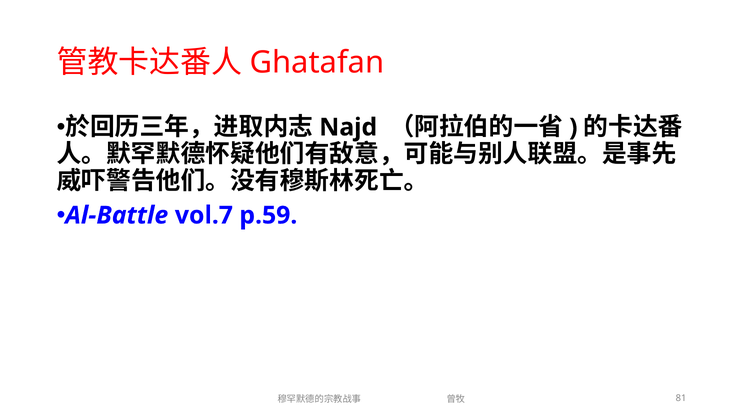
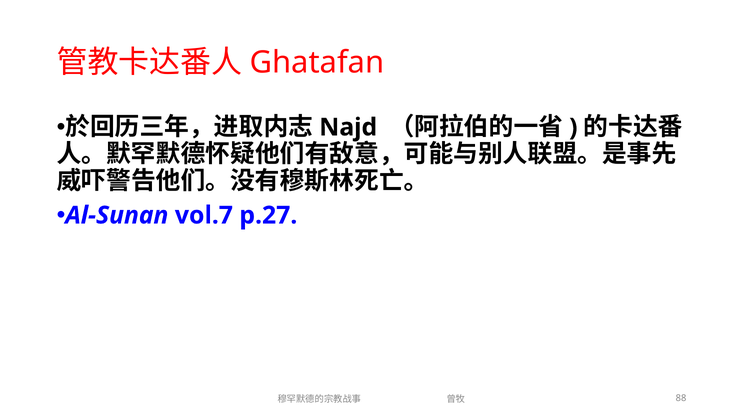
Al-Battle: Al-Battle -> Al-Sunan (117, 215)
p.59: p.59 -> p.27 (268, 215)
81: 81 -> 88 (681, 398)
